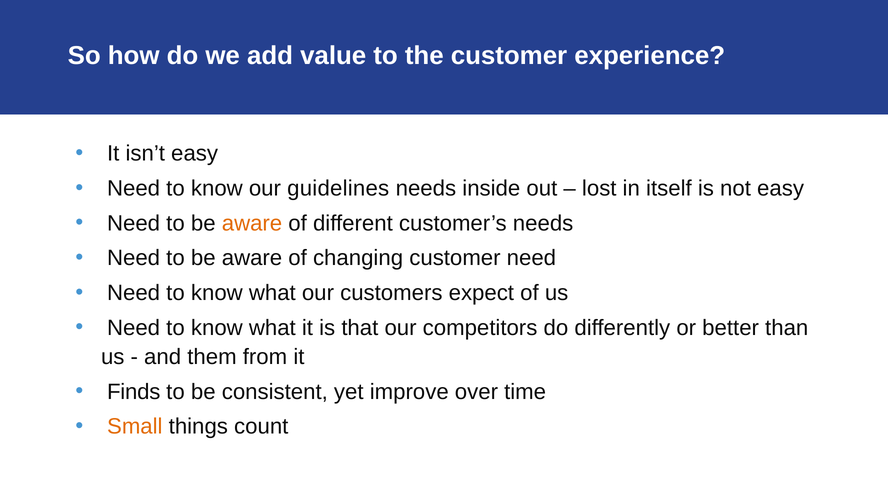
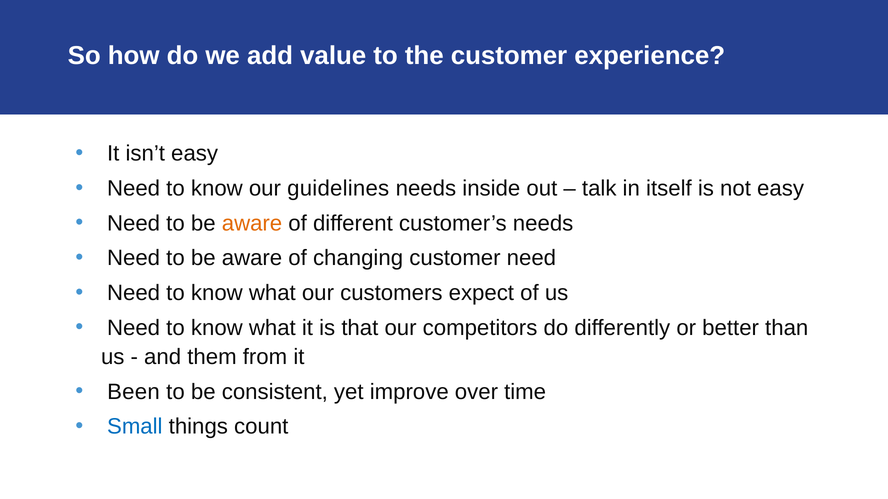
lost: lost -> talk (599, 189)
Finds: Finds -> Been (133, 392)
Small colour: orange -> blue (135, 427)
